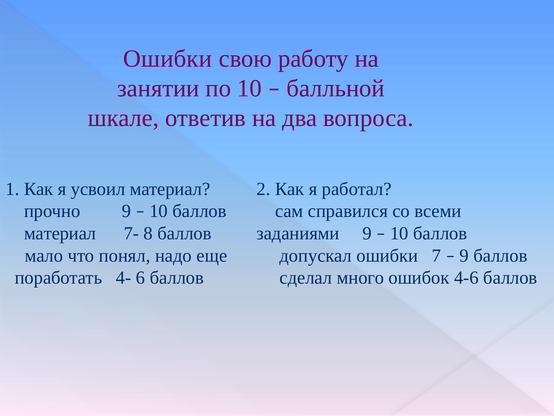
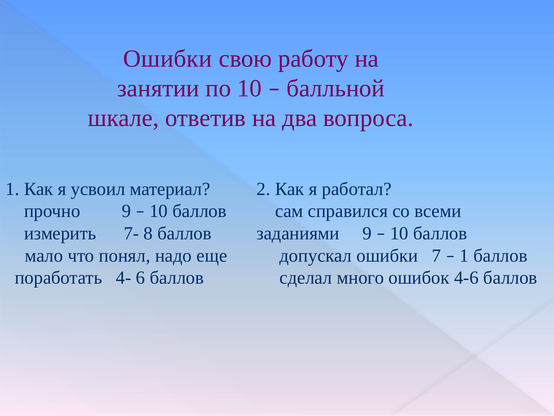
материал: материал -> измерить (60, 233)
9: 9 -> 1 (464, 255)
